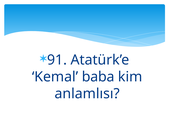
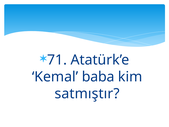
91: 91 -> 71 (57, 60)
anlamlısı: anlamlısı -> satmıştır (87, 94)
